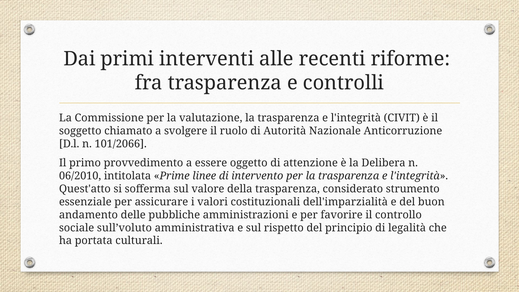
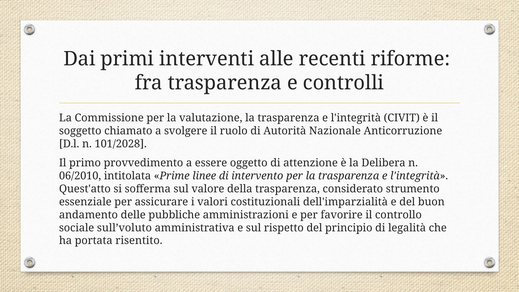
101/2066: 101/2066 -> 101/2028 (121, 144)
culturali: culturali -> risentito (139, 241)
